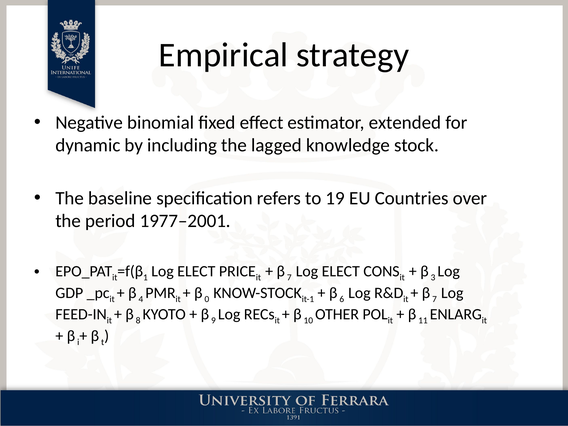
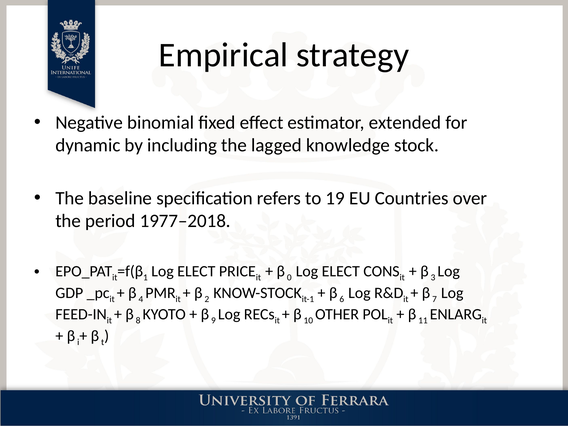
1977–2001: 1977–2001 -> 1977–2018 (185, 221)
7: 7 -> 0 (289, 277)
0: 0 -> 2 (207, 299)
